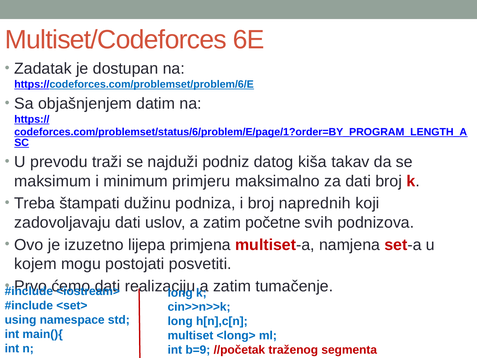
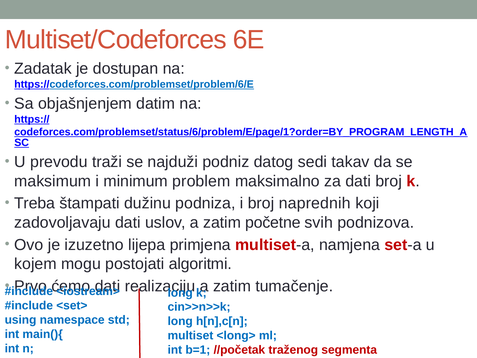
kiša: kiša -> sedi (312, 162)
primjeru: primjeru -> problem (201, 181)
posvetiti: posvetiti -> algoritmi (200, 264)
b=9: b=9 -> b=1 (198, 350)
